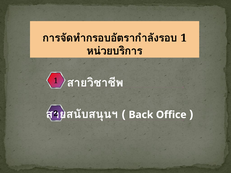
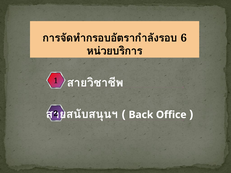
1: 1 -> 6 (184, 38)
